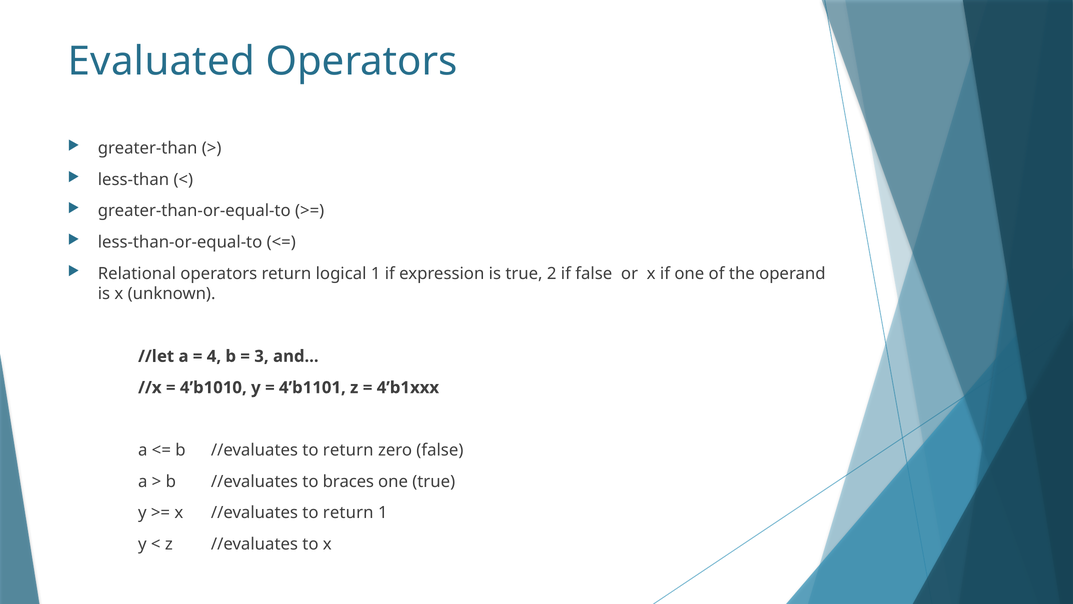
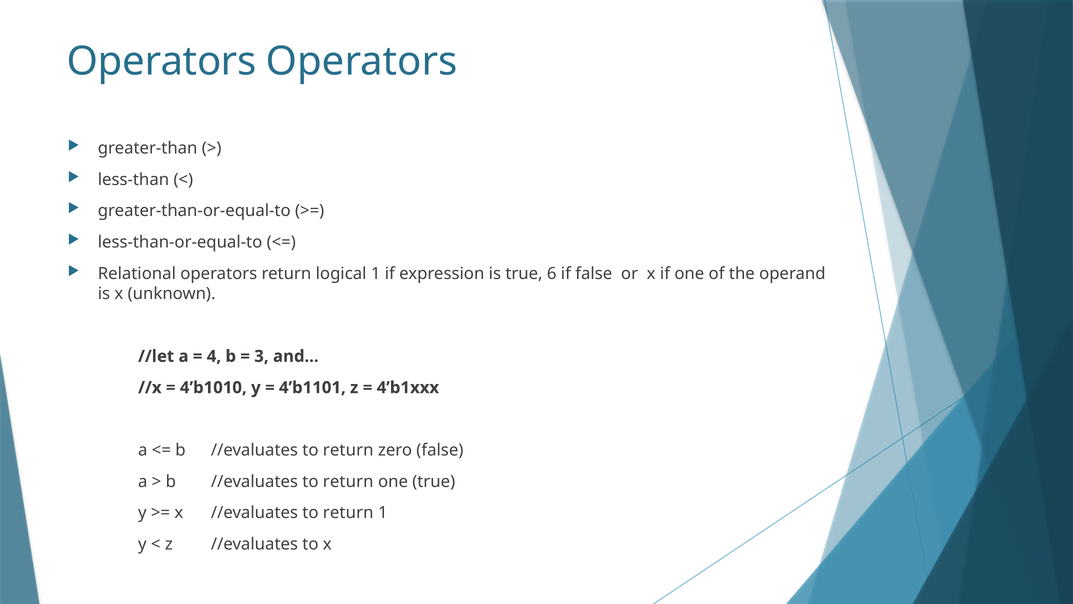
Evaluated: Evaluated -> Operators (162, 61)
2: 2 -> 6 (552, 273)
braces: braces -> return (348, 481)
